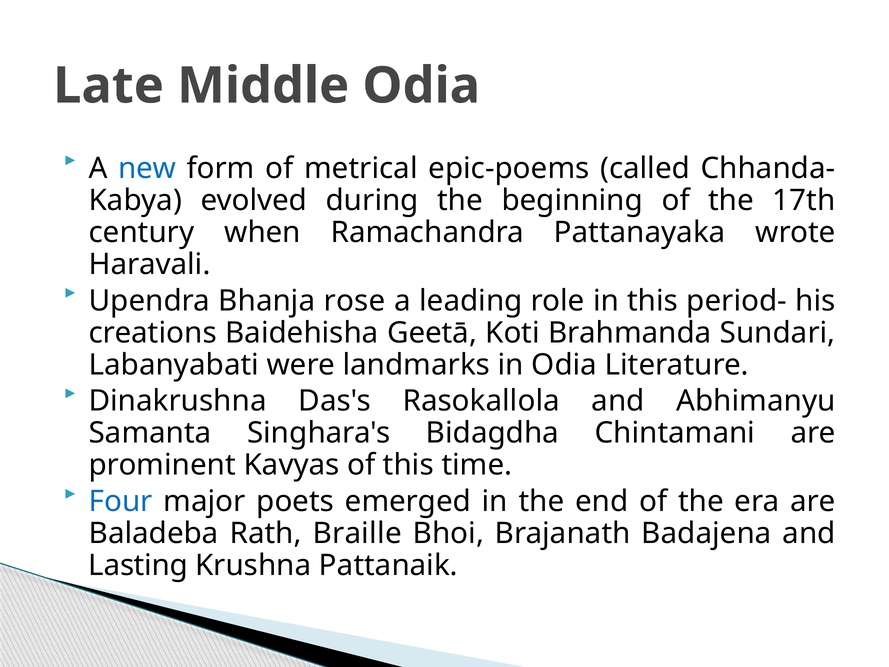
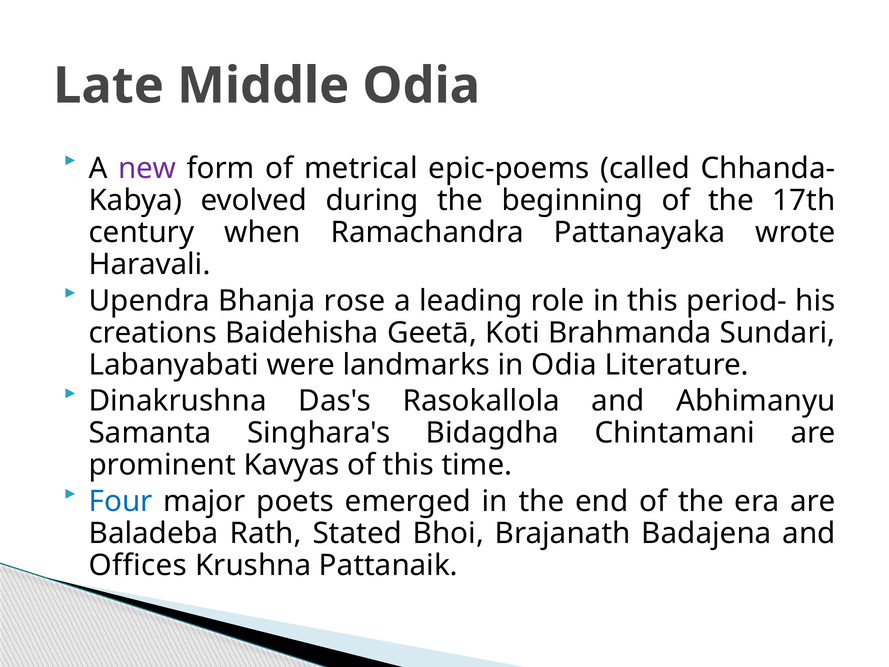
new colour: blue -> purple (147, 168)
Braille: Braille -> Stated (357, 533)
Lasting: Lasting -> Offices (138, 565)
